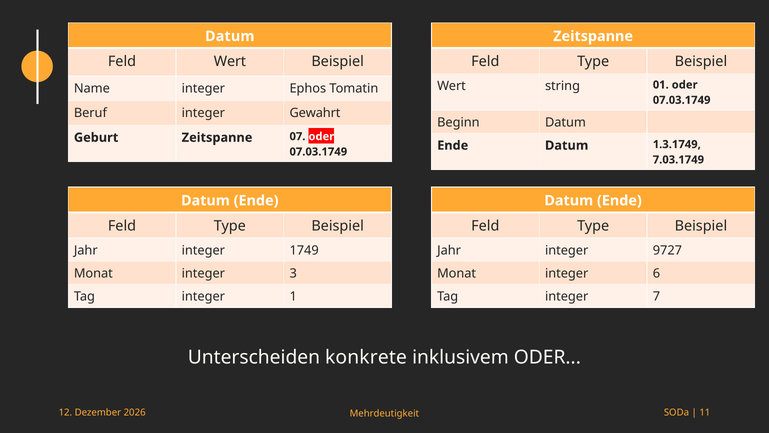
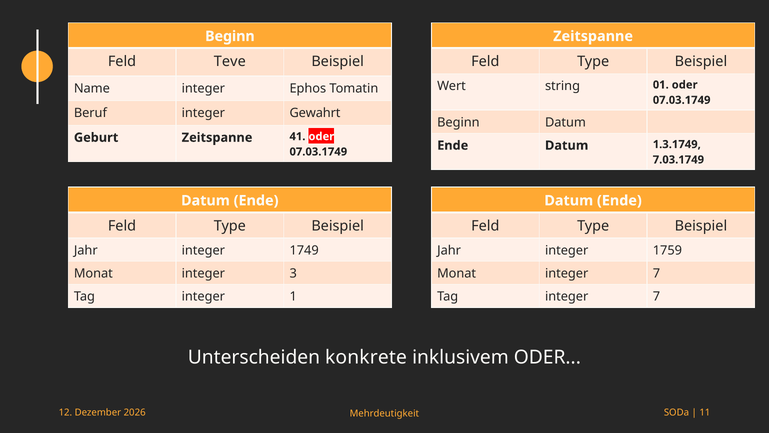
Datum: Datum -> Beginn (230, 36)
Feld Wert: Wert -> Teve (230, 62)
07: 07 -> 41 (297, 136)
9727: 9727 -> 1759 (667, 250)
Monat integer 6: 6 -> 7 (656, 273)
